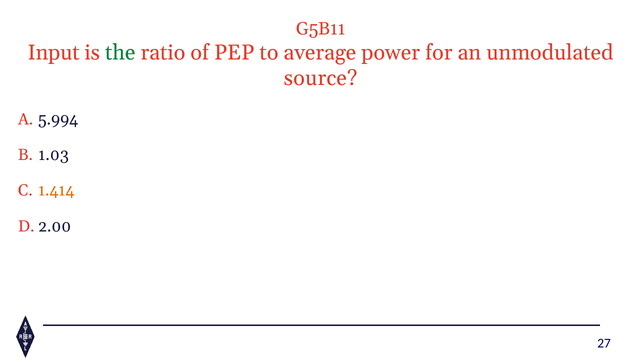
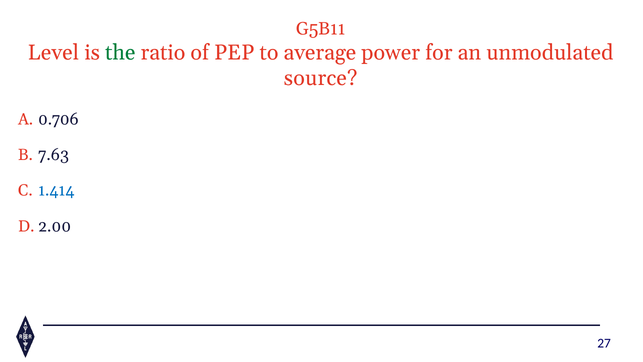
Input: Input -> Level (53, 53)
5.994: 5.994 -> 0.706 (58, 119)
1.03: 1.03 -> 7.63 (54, 155)
1.414 colour: orange -> blue (56, 190)
